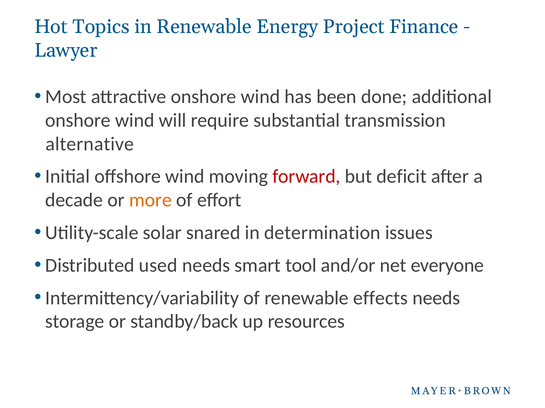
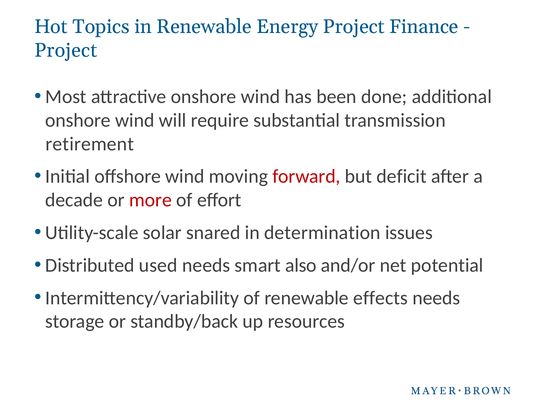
Lawyer: Lawyer -> Project (66, 50)
alternative: alternative -> retirement (90, 144)
more colour: orange -> red (151, 200)
tool: tool -> also (301, 266)
everyone: everyone -> potential (447, 266)
